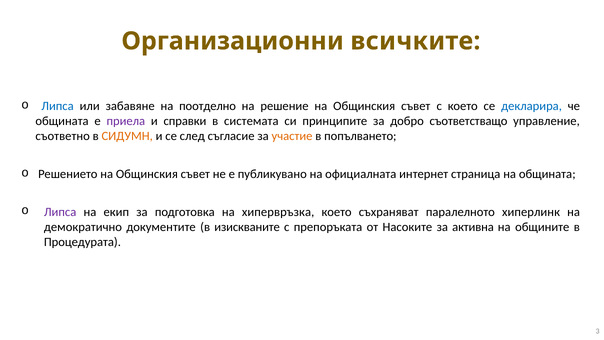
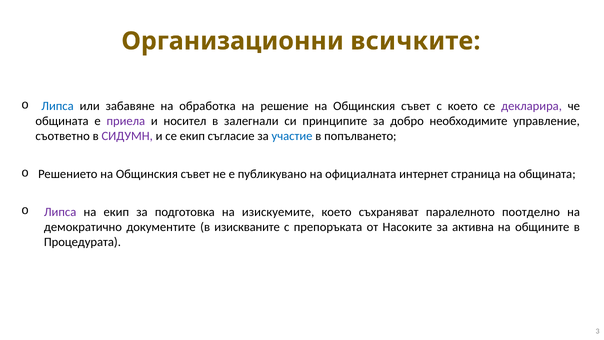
поотделно: поотделно -> обработка (207, 106)
декларира colour: blue -> purple (532, 106)
справки: справки -> носител (185, 121)
системата: системата -> залегнали (251, 121)
съответстващо: съответстващо -> необходимите (469, 121)
СИДУМН colour: orange -> purple (127, 136)
се след: след -> екип (192, 136)
участие colour: orange -> blue (292, 136)
хипервръзка: хипервръзка -> изискуемите (278, 212)
хиперлинк: хиперлинк -> поотделно (531, 212)
